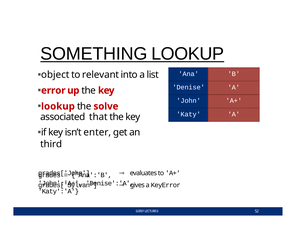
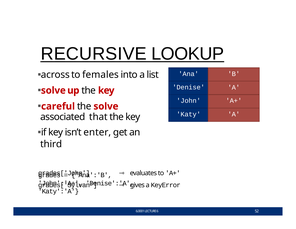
SOMETHING: SOMETHING -> RECURSIVE (94, 54)
object: object -> across (55, 75)
relevant: relevant -> females (101, 75)
error: error -> solve (53, 90)
lookup: lookup -> careful (58, 106)
